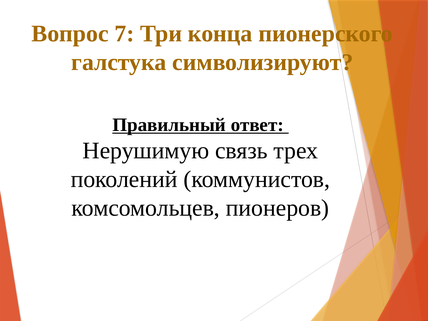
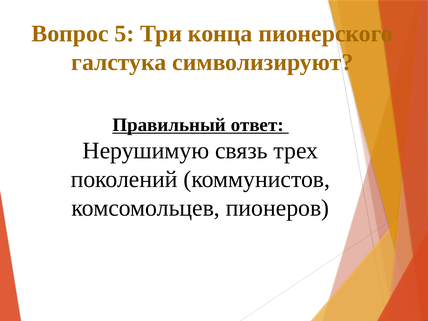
7: 7 -> 5 (124, 34)
